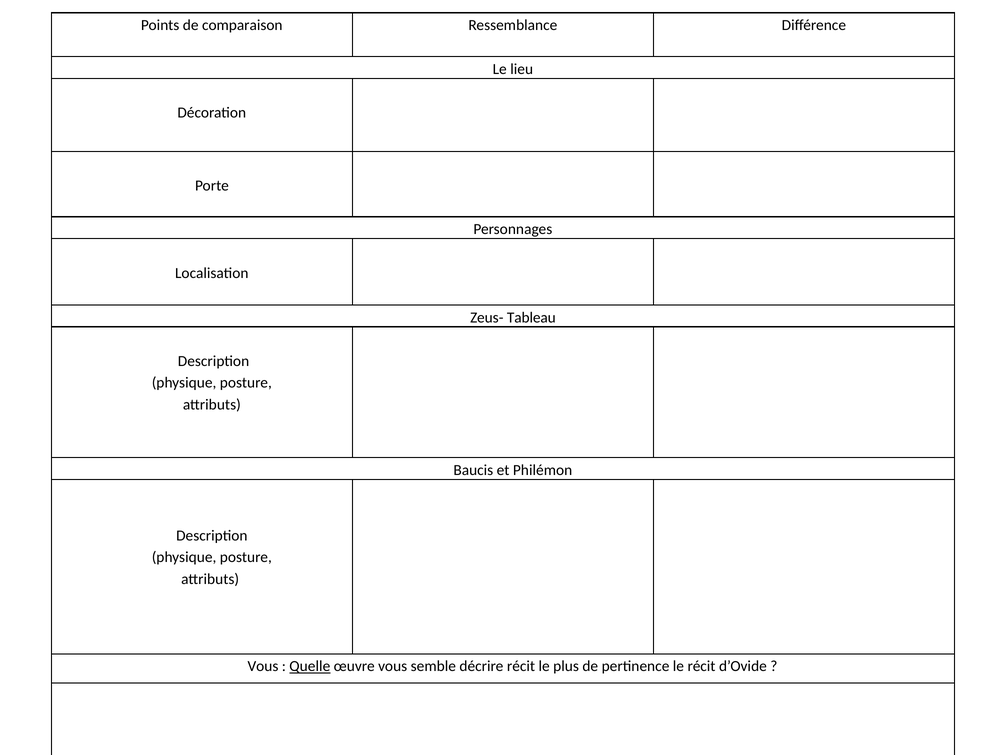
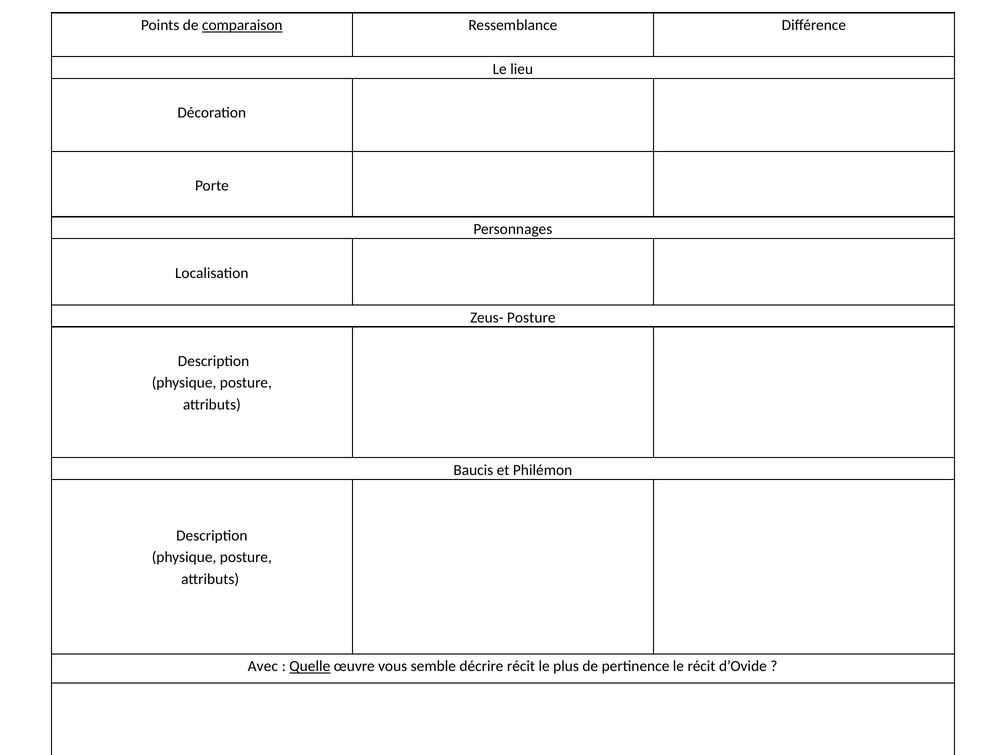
comparaison underline: none -> present (242, 25)
Zeus- Tableau: Tableau -> Posture (531, 317)
Vous: Vous -> Avec (263, 666)
